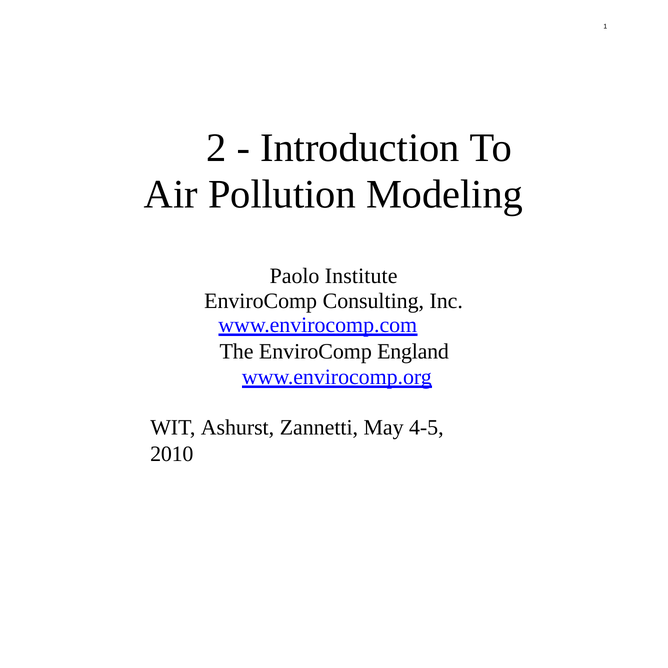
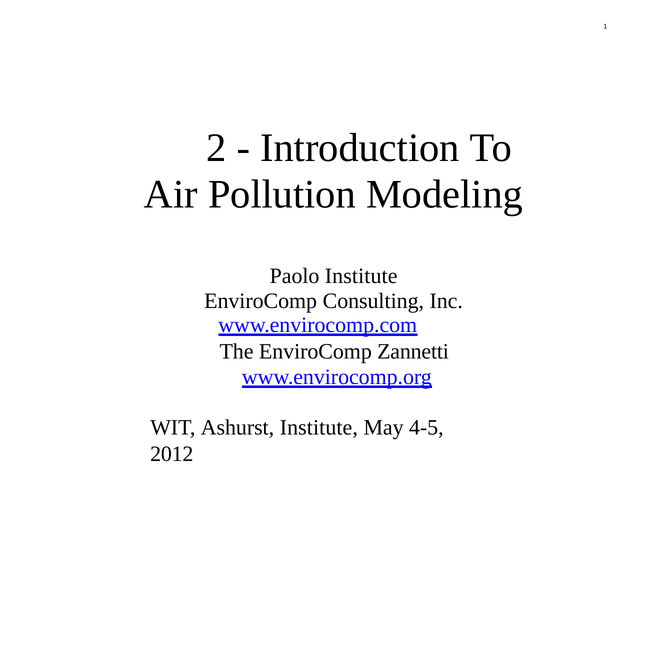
England: England -> Zannetti (413, 352)
Ashurst Zannetti: Zannetti -> Institute (319, 428)
2010: 2010 -> 2012 (172, 454)
